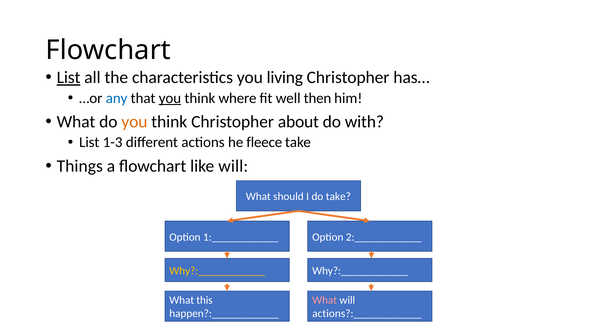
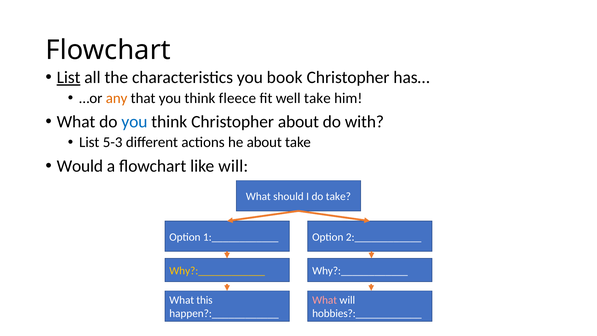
living: living -> book (285, 77)
any colour: blue -> orange (117, 98)
you underline: present -> none (170, 98)
where: where -> fleece (237, 98)
well then: then -> take (317, 98)
you colour: orange -> blue (134, 122)
1-3: 1-3 -> 5-3 (113, 142)
he fleece: fleece -> about (264, 142)
Things: Things -> Would (80, 166)
actions?:____________: actions?:____________ -> hobbies?:____________ (367, 313)
